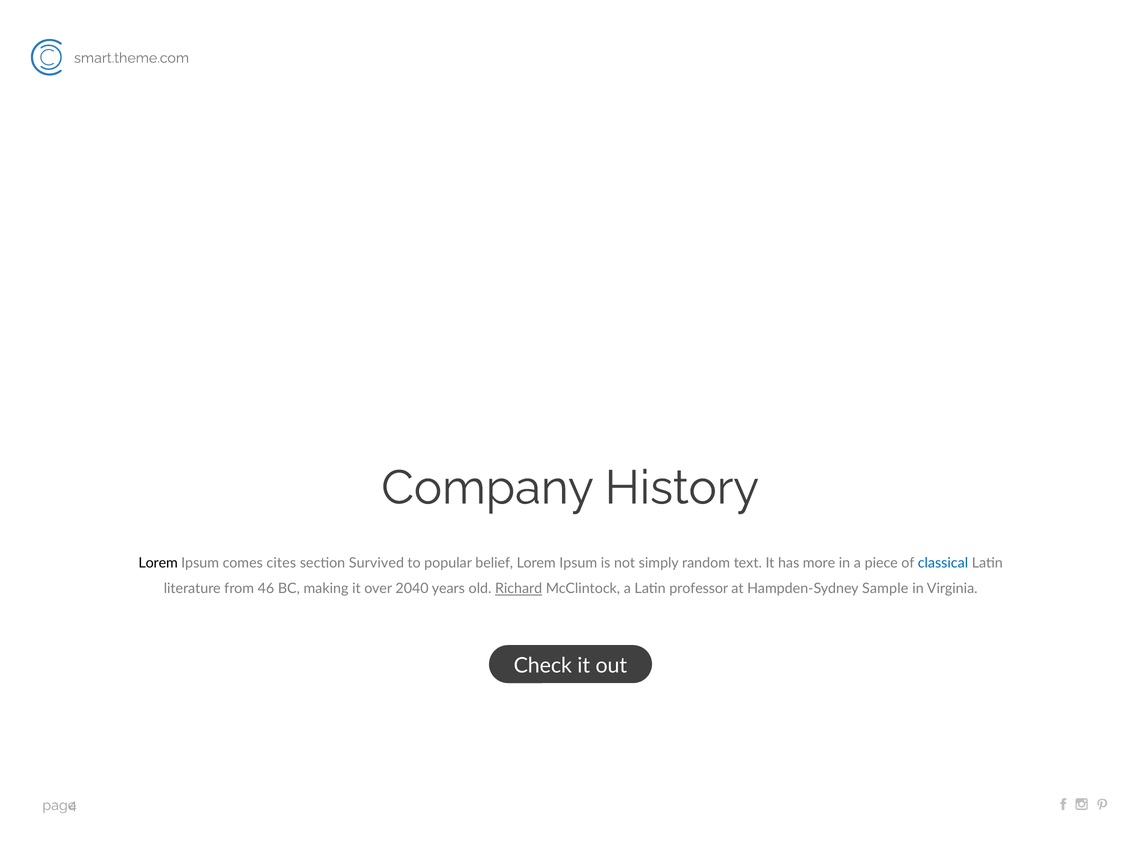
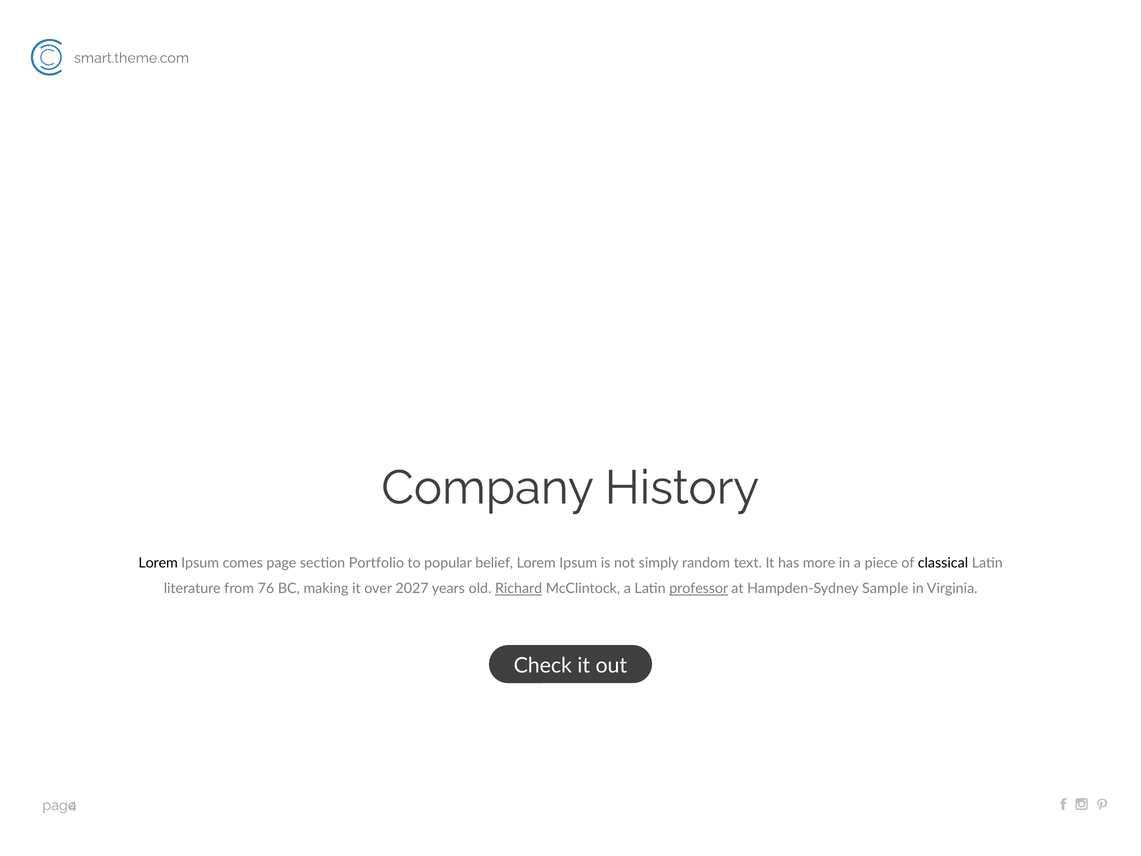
cites: cites -> page (281, 563)
Survived: Survived -> Portfolio (376, 563)
classical colour: blue -> black (943, 563)
46: 46 -> 76 (266, 589)
2040: 2040 -> 2027 (412, 589)
professor underline: none -> present (699, 589)
